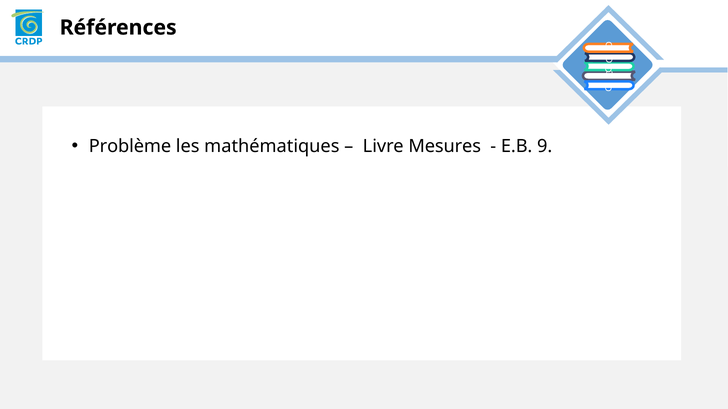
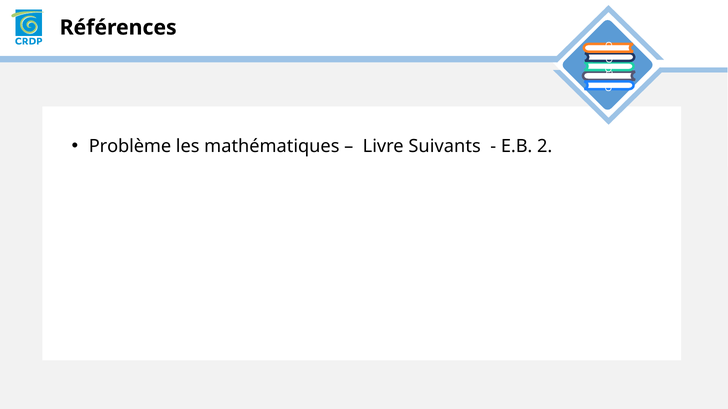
Mesures: Mesures -> Suivants (445, 147)
9: 9 -> 2 (545, 147)
